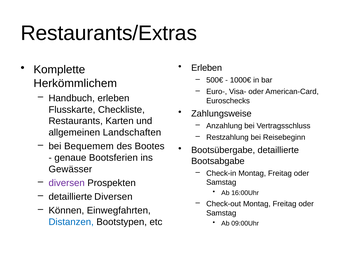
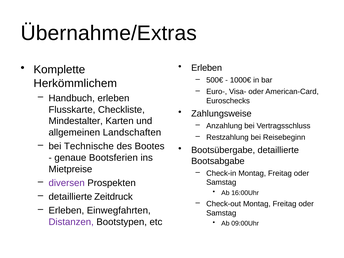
Restaurants/Extras: Restaurants/Extras -> Übernahme/Extras (109, 33)
Restaurants: Restaurants -> Mindestalter (76, 121)
Bequemem: Bequemem -> Technische (89, 146)
Gewässer: Gewässer -> Mietpreise (70, 169)
detaillierte Diversen: Diversen -> Zeitdruck (113, 197)
Können: Können -> Erleben (66, 211)
Distanzen colour: blue -> purple (71, 222)
